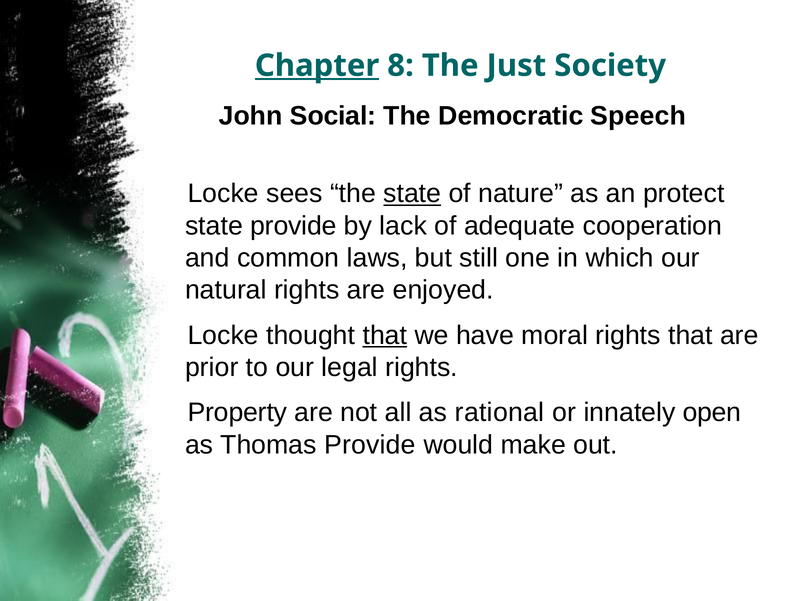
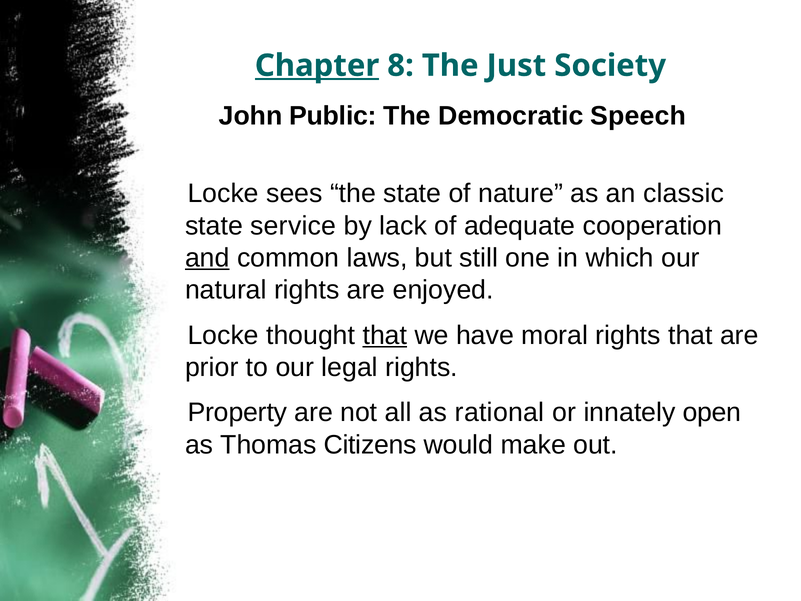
Social: Social -> Public (333, 116)
state underline: present -> none (412, 194)
protect: protect -> classic (684, 194)
state provide: provide -> service (293, 226)
and underline: none -> present (207, 258)
Thomas Provide: Provide -> Citizens (370, 445)
